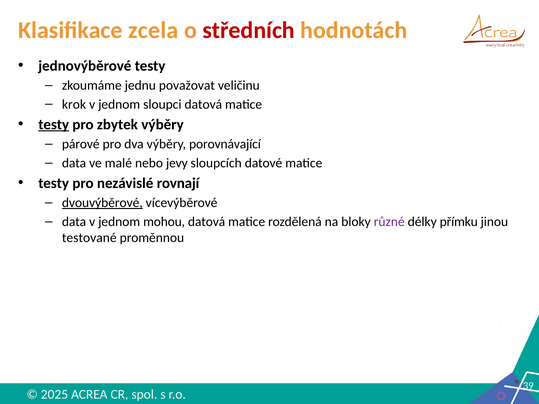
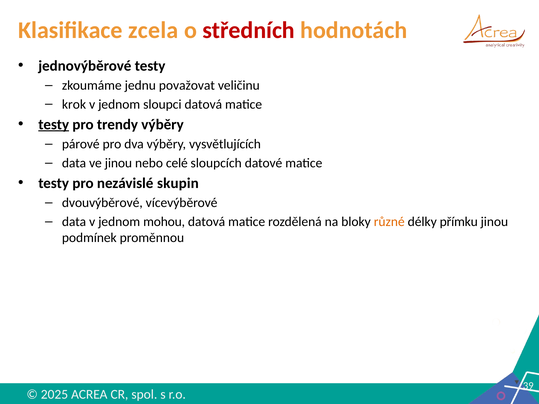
zbytek: zbytek -> trendy (117, 125)
porovnávající: porovnávající -> vysvětlujících (225, 144)
ve malé: malé -> jinou (118, 163)
jevy: jevy -> celé (177, 163)
rovnají: rovnají -> skupin (178, 183)
dvouvýběrové underline: present -> none (102, 203)
různé colour: purple -> orange (389, 222)
testované: testované -> podmínek (89, 238)
